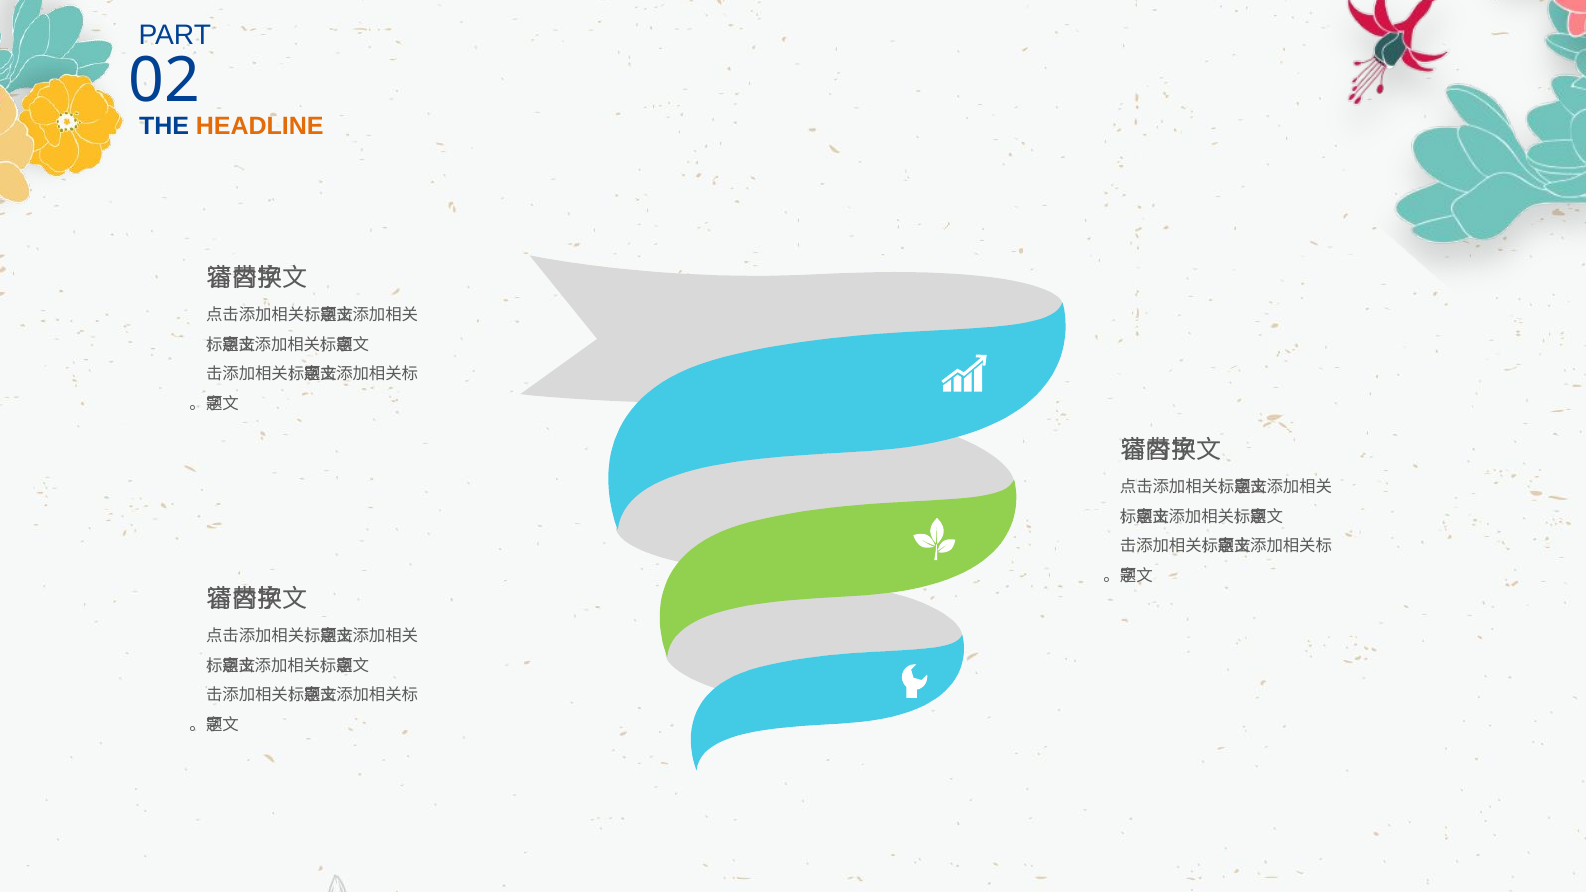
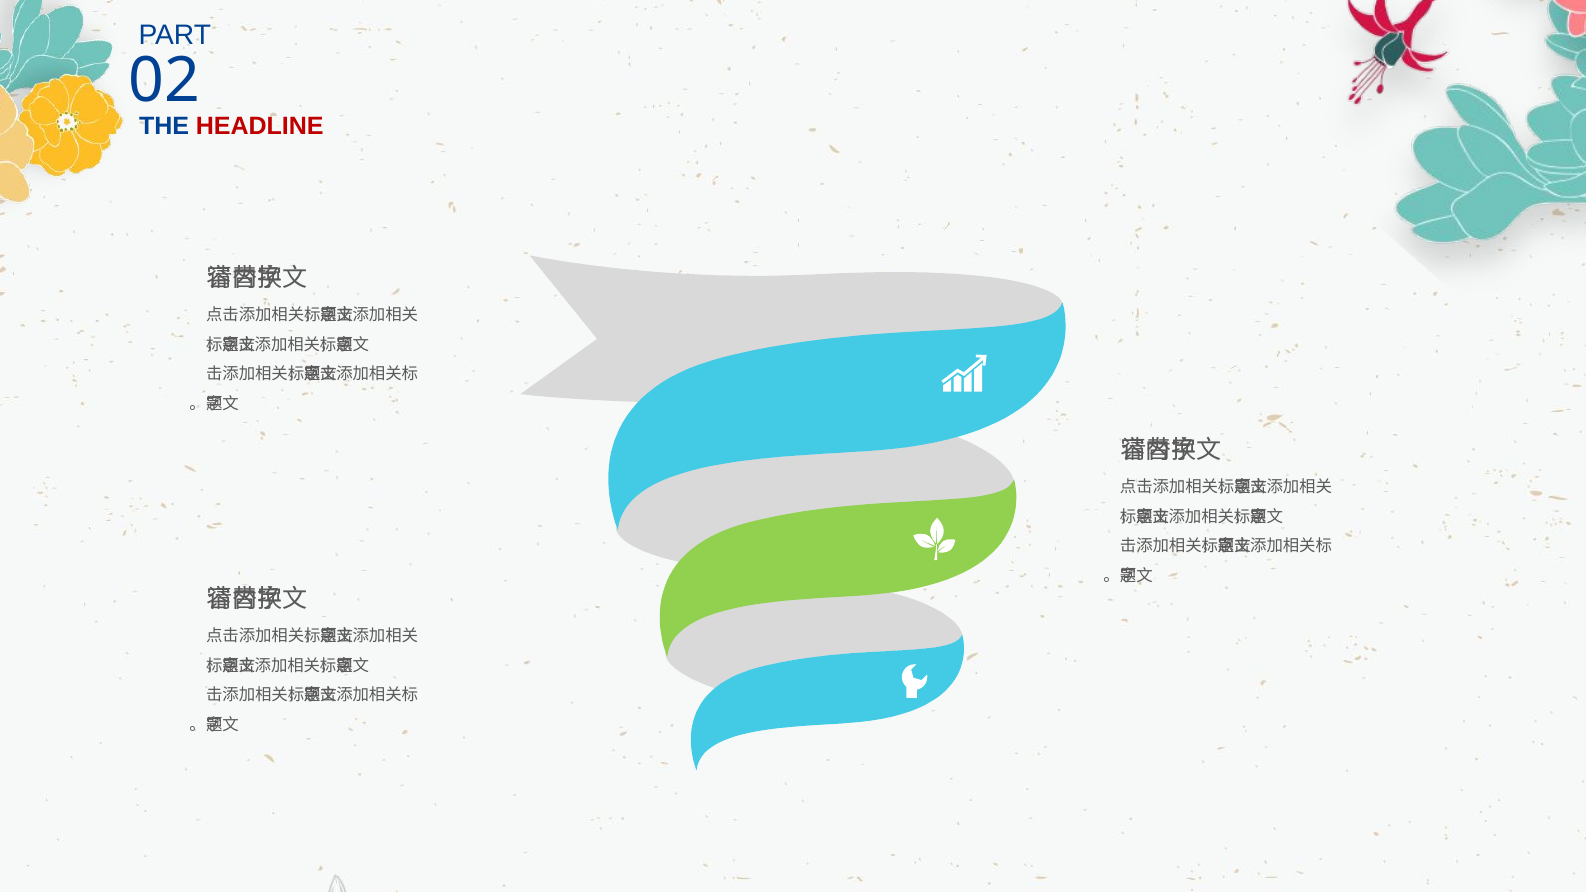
HEADLINE colour: orange -> red (260, 127)
